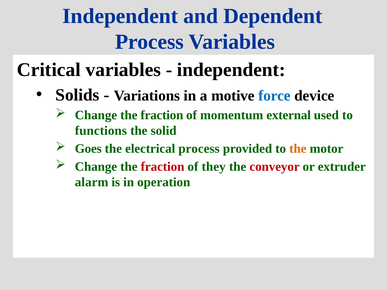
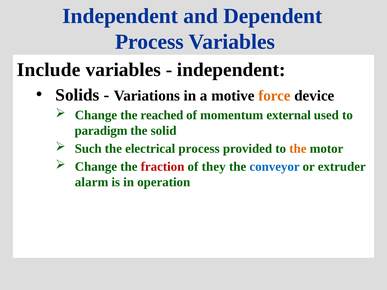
Critical: Critical -> Include (49, 70)
force colour: blue -> orange (274, 96)
fraction: fraction -> reached (162, 115)
functions: functions -> paradigm (101, 131)
Goes: Goes -> Such (88, 149)
conveyor colour: red -> blue (275, 167)
